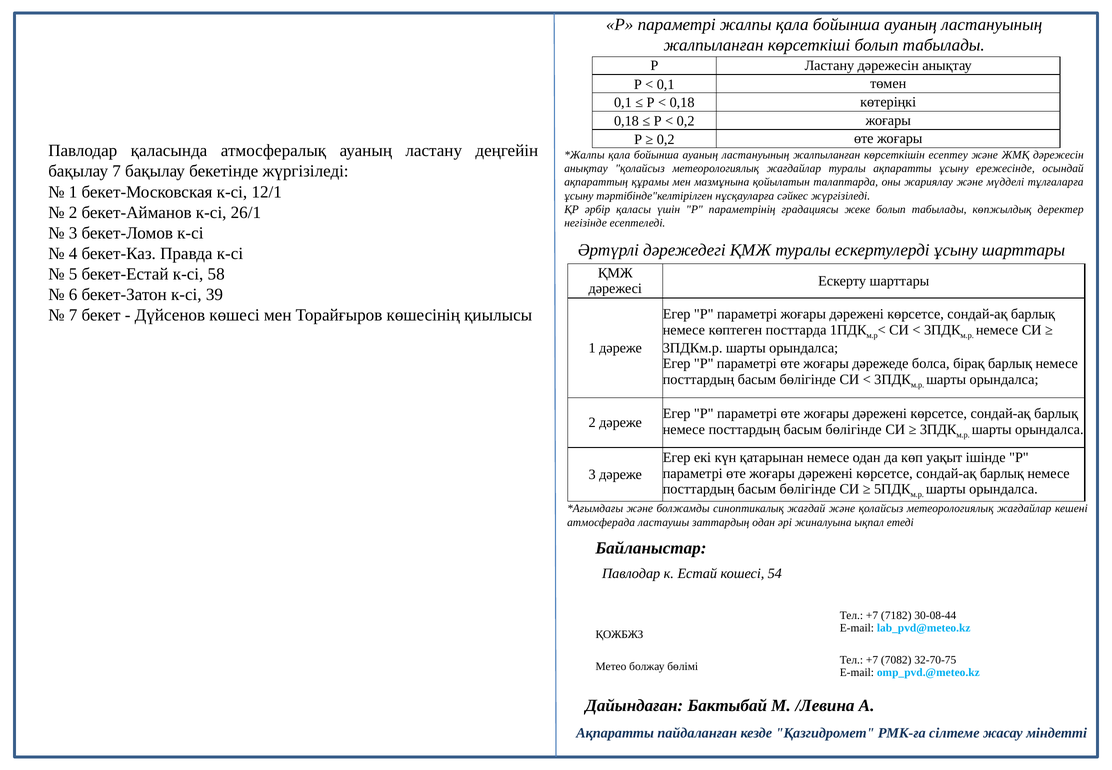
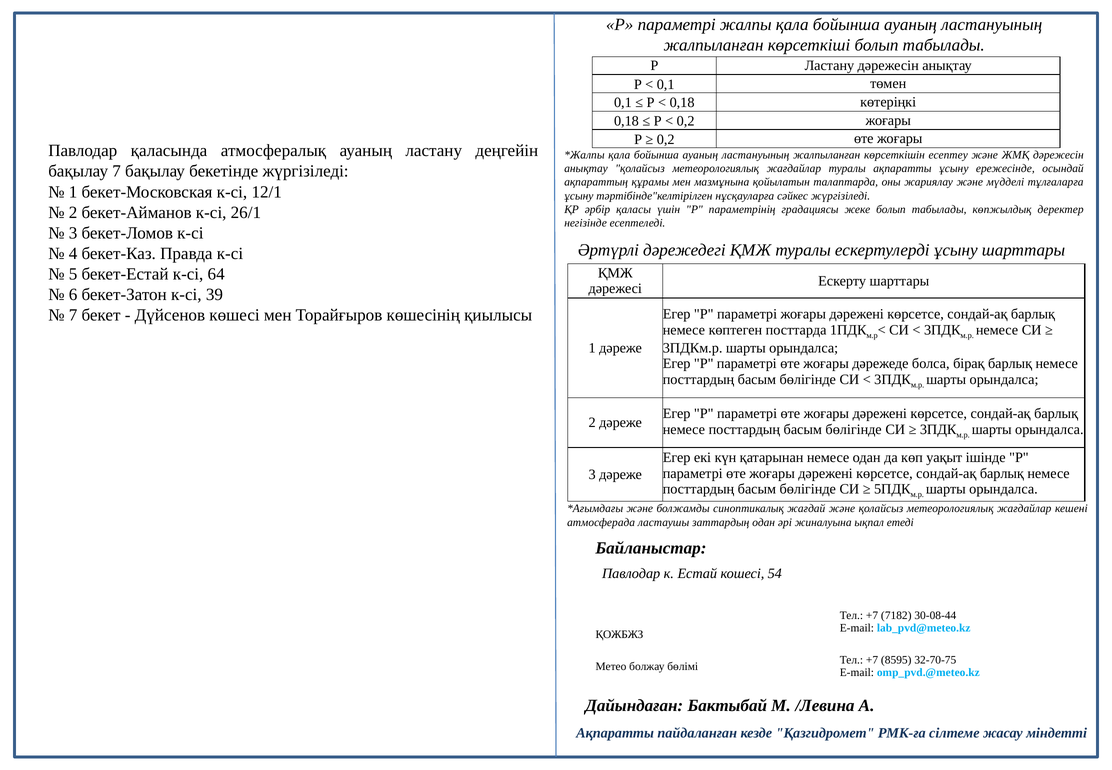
58: 58 -> 64 (216, 274)
7082: 7082 -> 8595 (896, 660)
